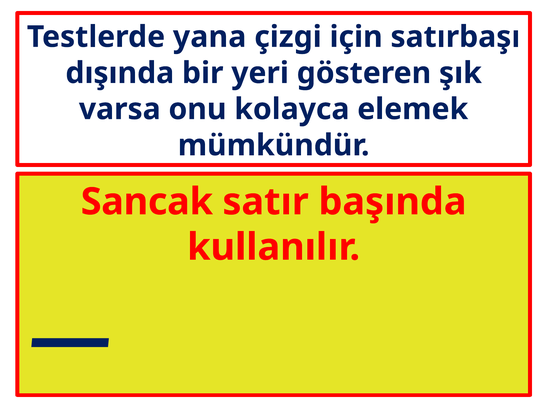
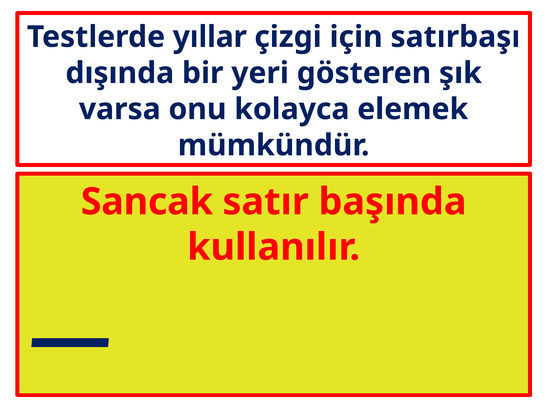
yana: yana -> yıllar (210, 37)
